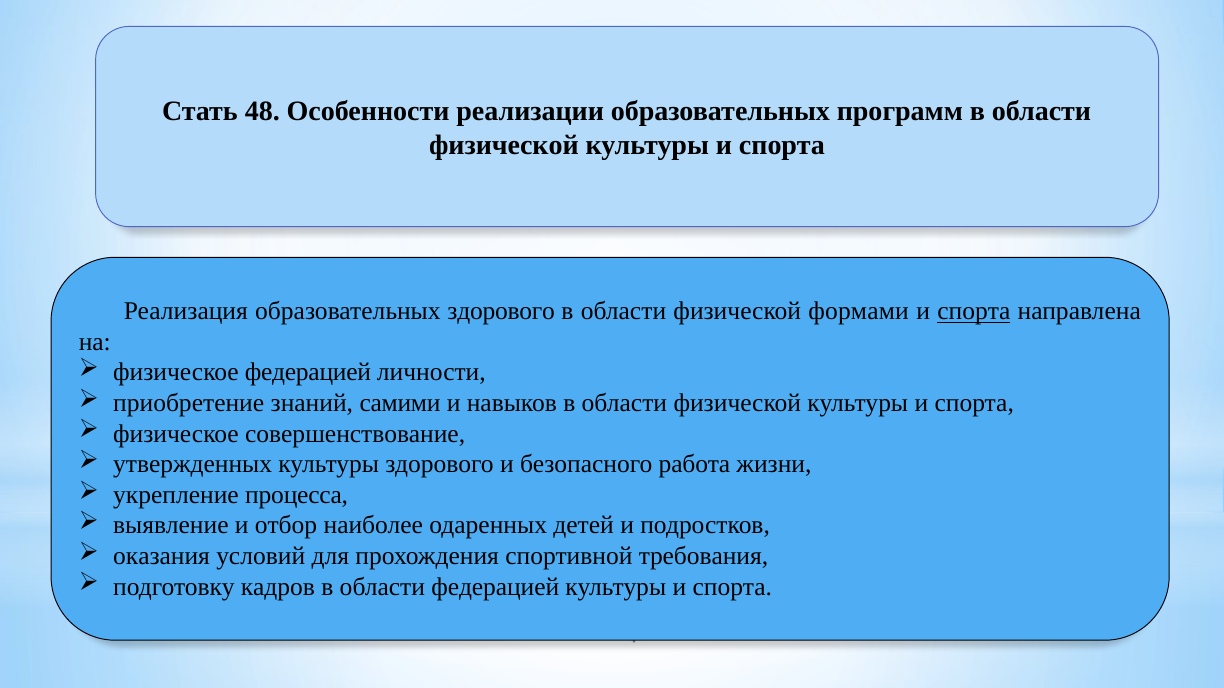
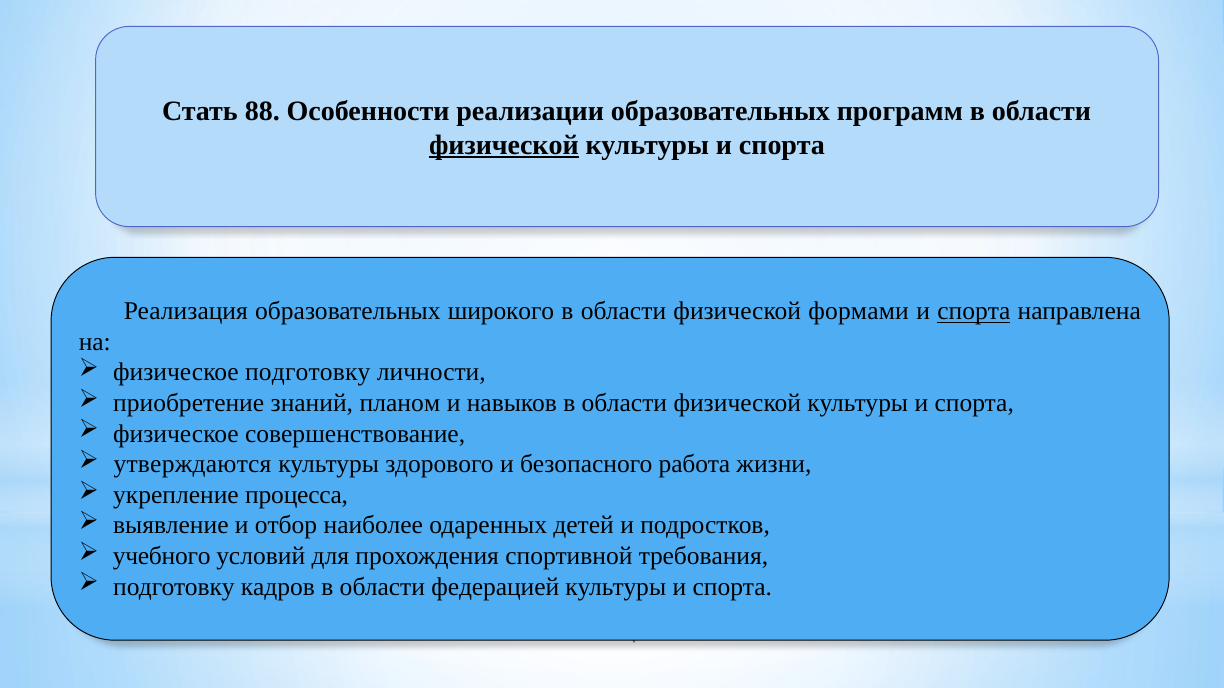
48: 48 -> 88 (262, 112)
физической underline: none -> present (504, 145)
образовательных здорового: здорового -> широкого (501, 312)
физическое федерацией: федерацией -> подготовку (308, 373)
самими: самими -> планом (400, 403)
утвержденных: утвержденных -> утверждаются (192, 465)
оказания: оказания -> учебного (162, 556)
